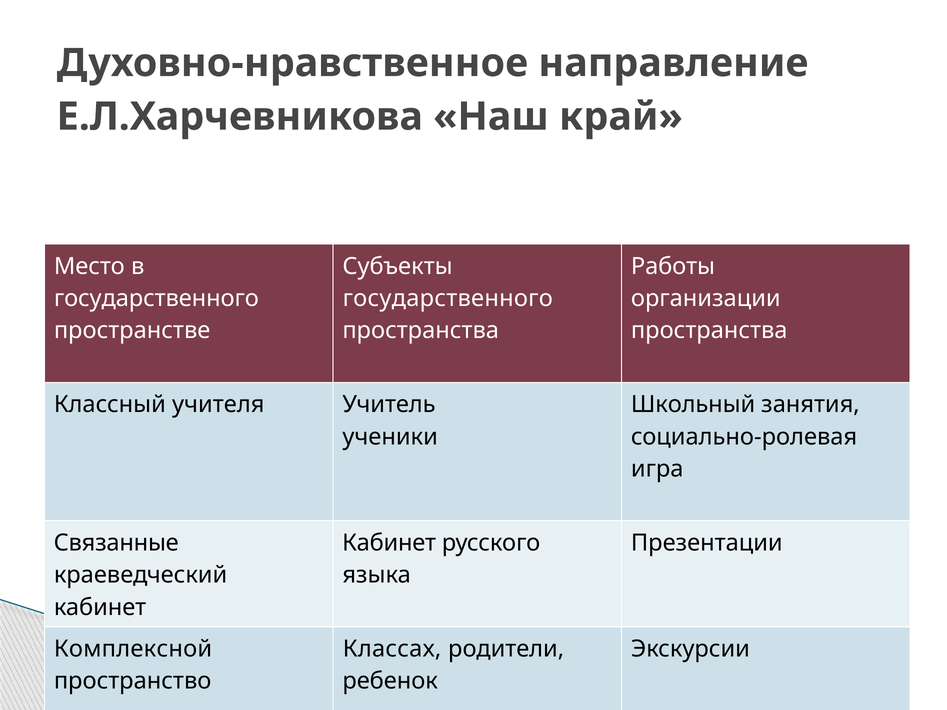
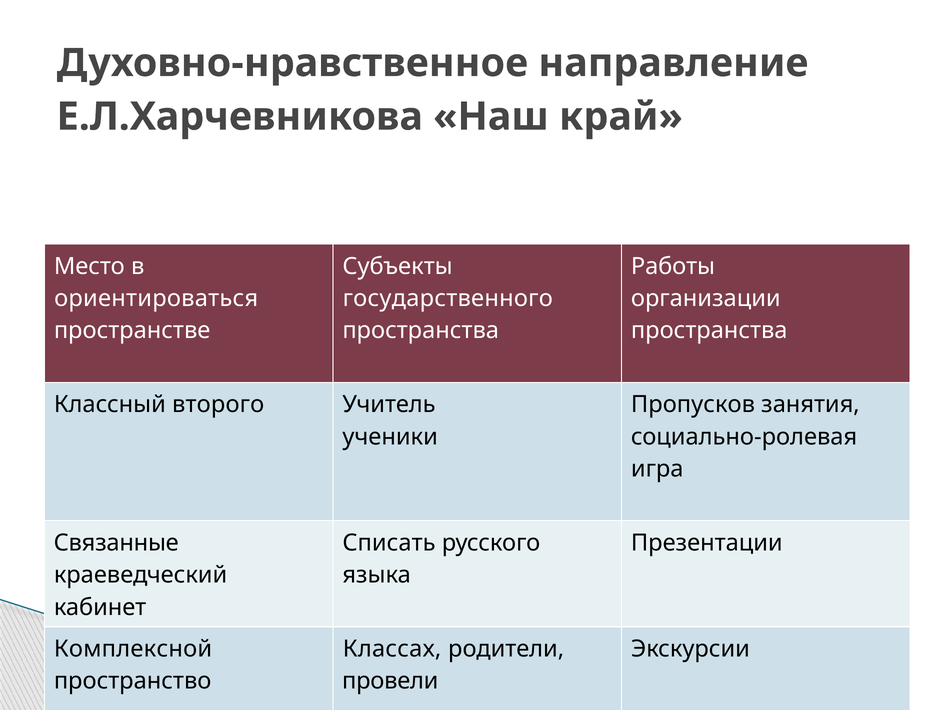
государственного: государственного -> ориентироваться (156, 299)
учителя: учителя -> второго (218, 405)
Школьный: Школьный -> Пропусков (693, 405)
Кабинет: Кабинет -> Списать (389, 543)
ребенок: ребенок -> провели (390, 681)
